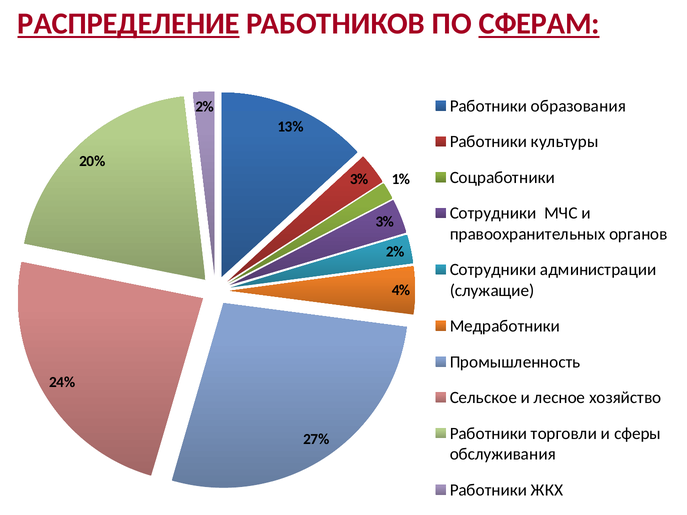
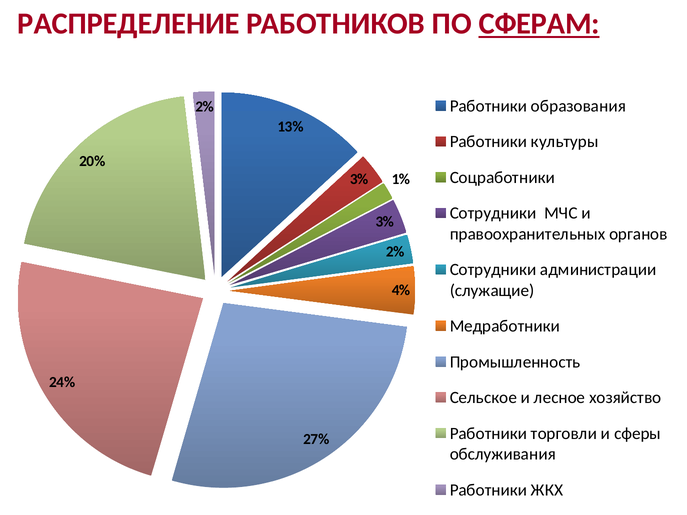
РАСПРЕДЕЛЕНИЕ underline: present -> none (129, 24)
